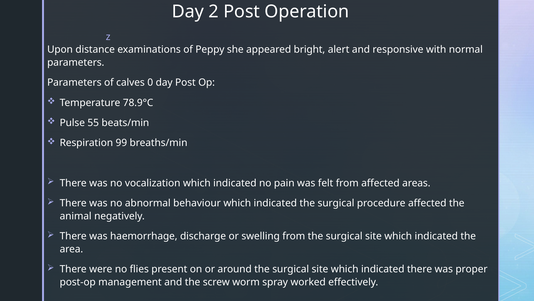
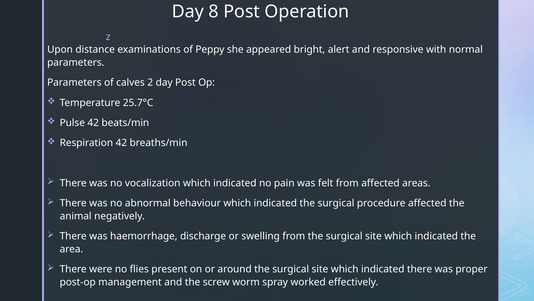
2: 2 -> 8 (214, 12)
0: 0 -> 2 (150, 82)
78.9°C: 78.9°C -> 25.7°C (138, 102)
Pulse 55: 55 -> 42 (93, 123)
Respiration 99: 99 -> 42 (121, 143)
